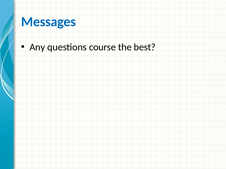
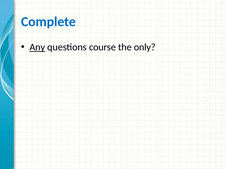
Messages: Messages -> Complete (48, 22)
Any underline: none -> present (37, 47)
best: best -> only (145, 47)
